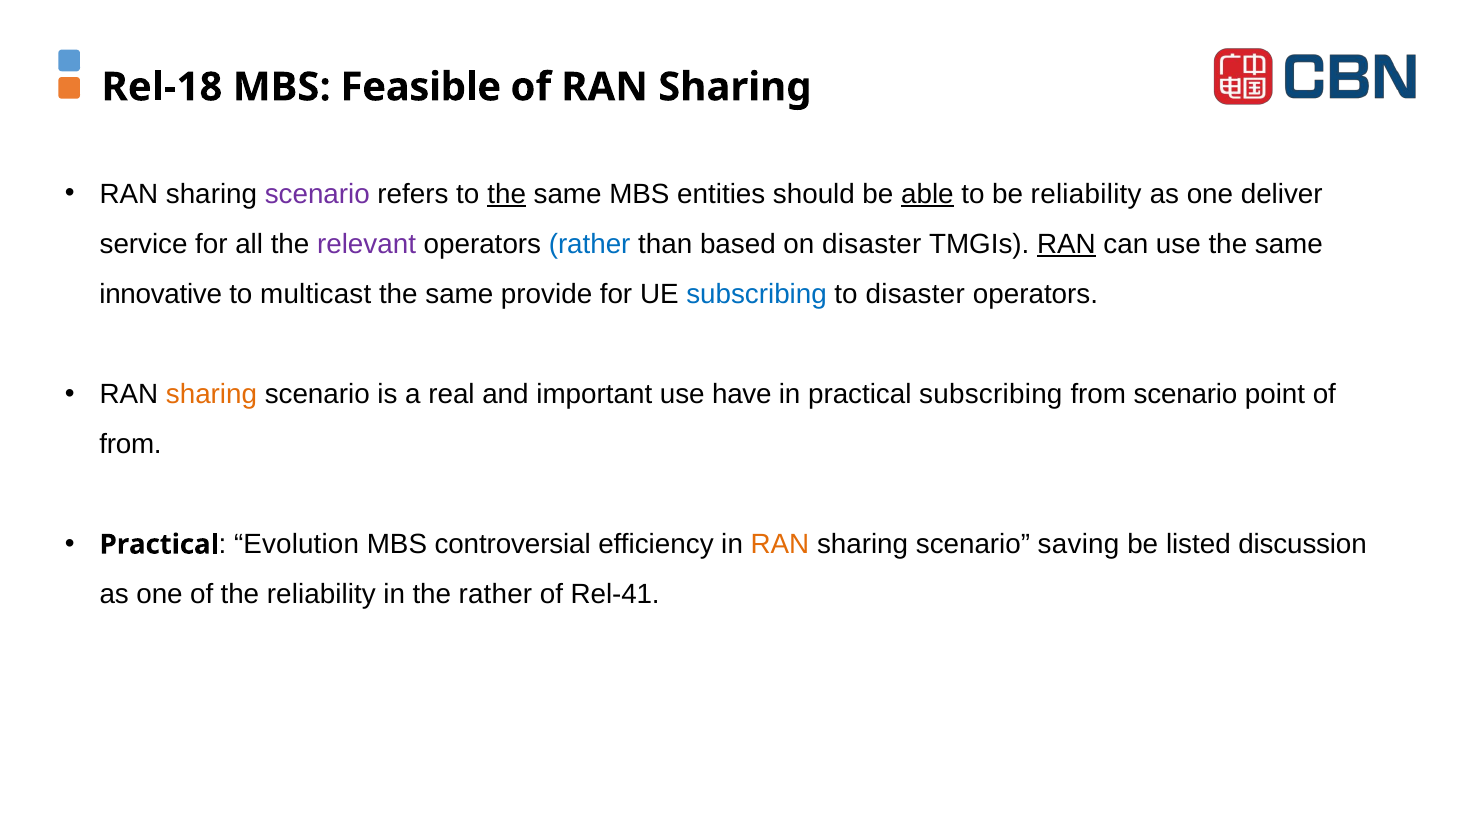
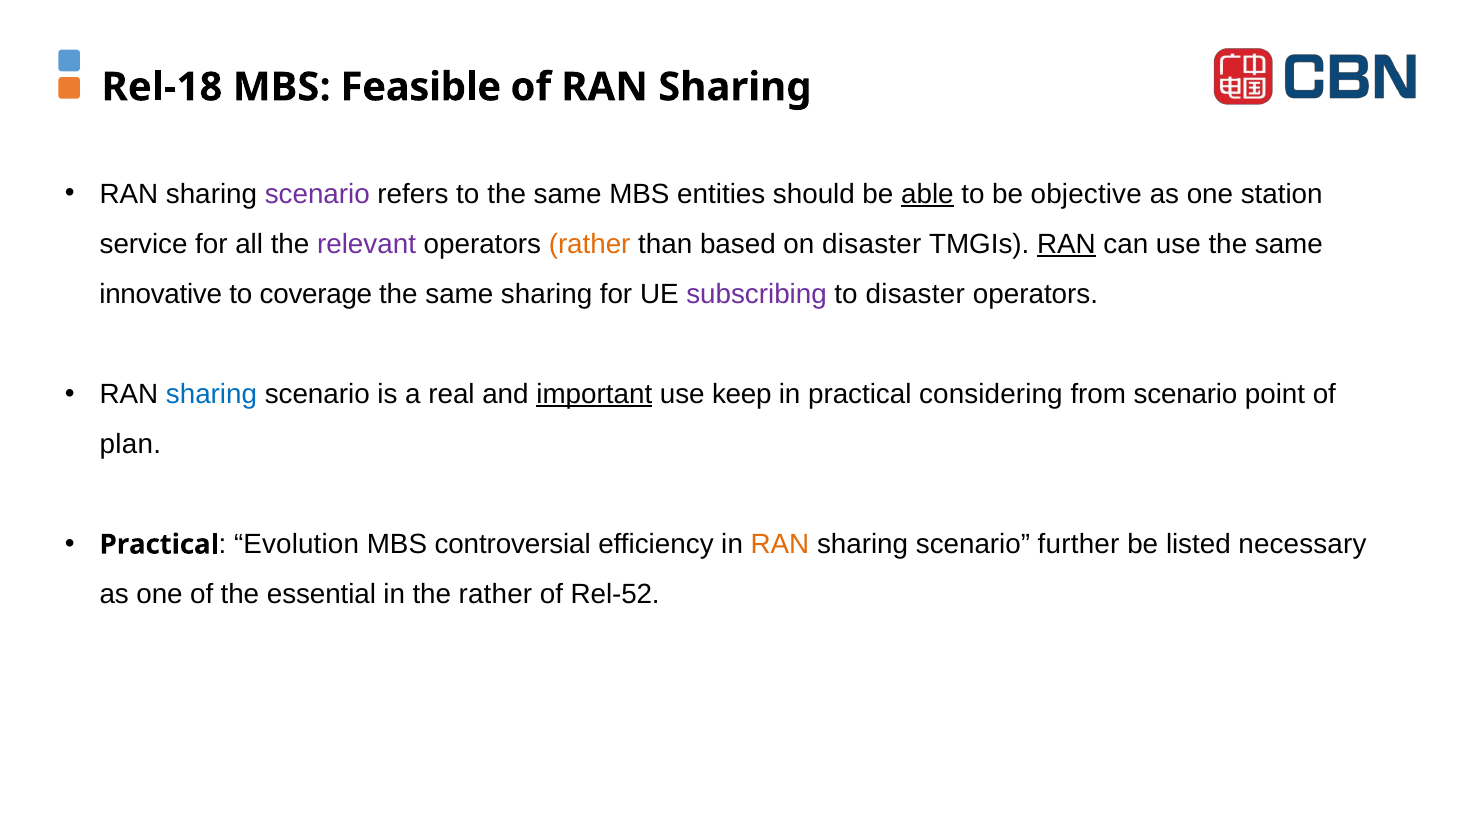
the underline: present -> none (507, 194)
be reliability: reliability -> objective (1086, 194)
deliver: deliver -> station (1282, 194)
rather colour: blue -> orange (590, 244)
multicast: multicast -> coverage (316, 294)
same provide: provide -> sharing (547, 294)
subscribing colour: blue -> purple (757, 294)
sharing colour: orange -> blue (211, 394)
important underline: none -> present (594, 394)
have: have -> keep (742, 394)
practical subscribing: subscribing -> considering (991, 394)
from: from -> plan (130, 444)
saving: saving -> further (1079, 545)
discussion: discussion -> necessary (1302, 545)
the reliability: reliability -> essential (321, 595)
Rel-41: Rel-41 -> Rel-52 (615, 595)
